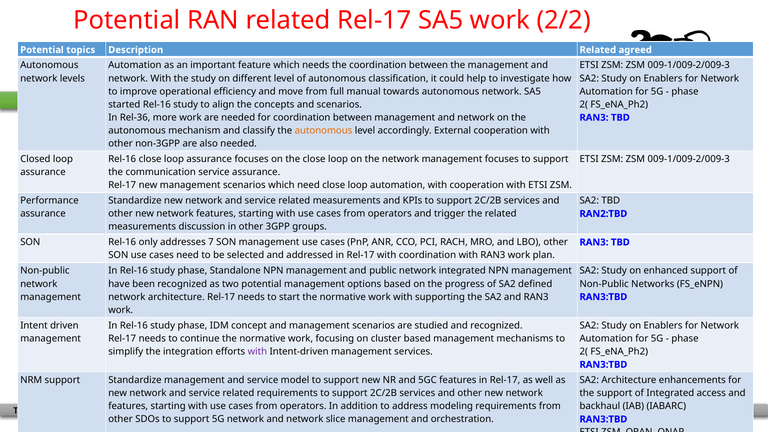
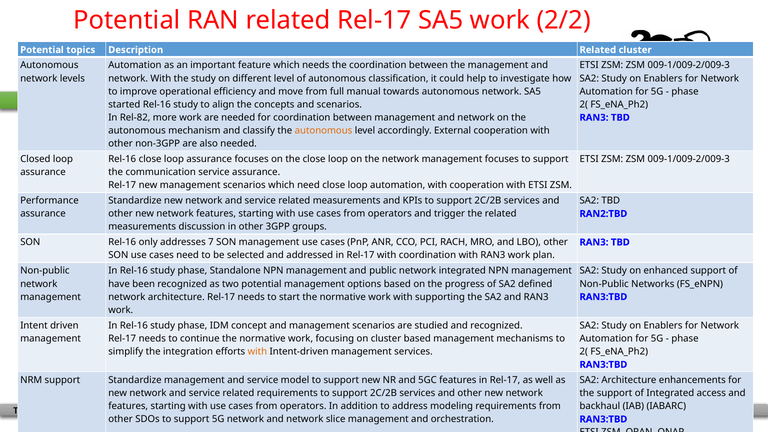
Related agreed: agreed -> cluster (635, 50)
Rel-36: Rel-36 -> Rel-82 (135, 118)
with colour: purple -> orange (257, 352)
